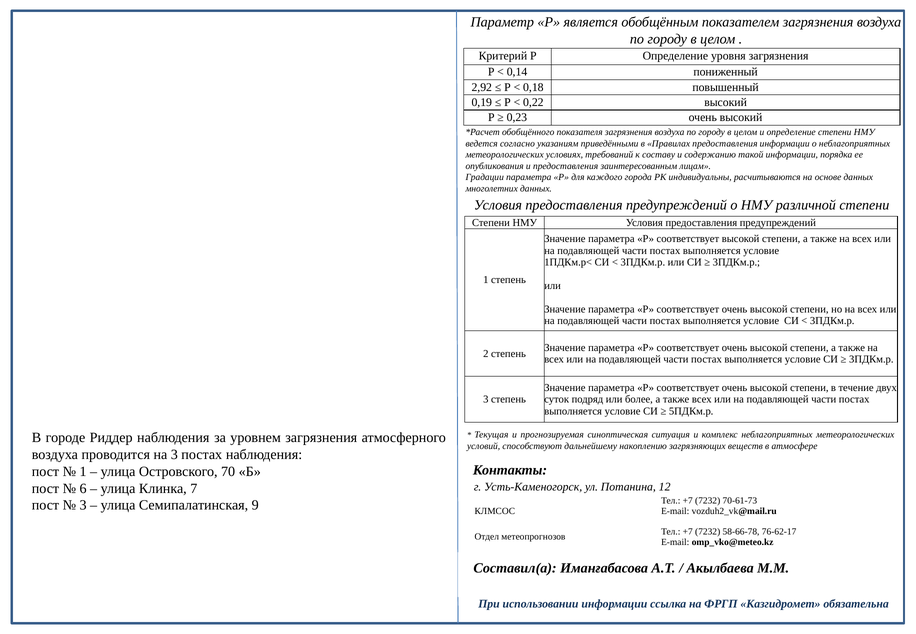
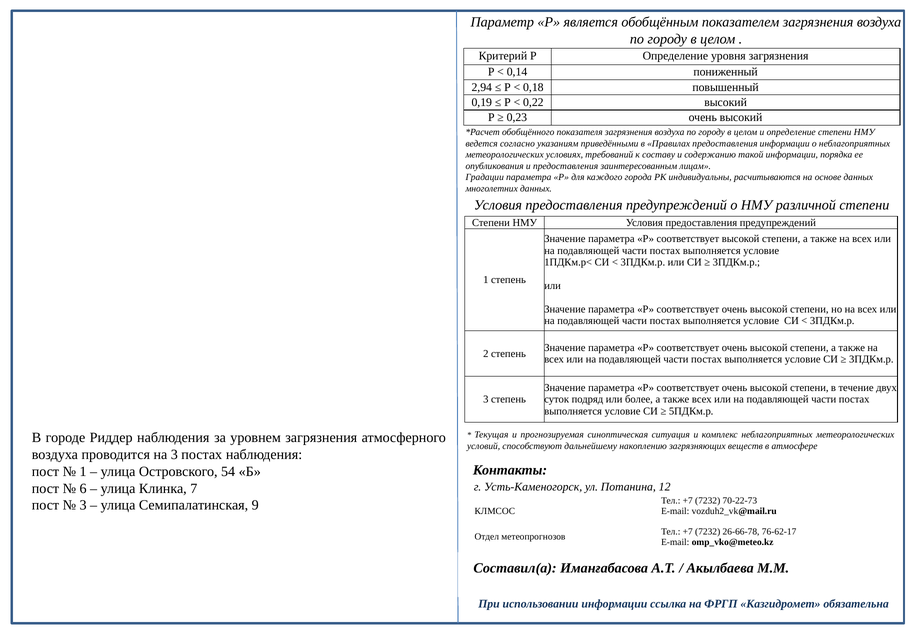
2,92: 2,92 -> 2,94 (482, 87)
70: 70 -> 54 (228, 472)
70-61-73: 70-61-73 -> 70-22-73 (740, 501)
58-66-78: 58-66-78 -> 26-66-78 (741, 532)
